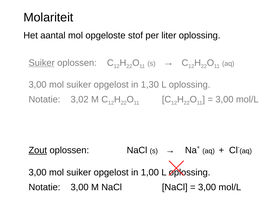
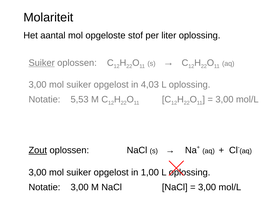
1,30: 1,30 -> 4,03 (150, 85)
3,02: 3,02 -> 5,53 (80, 99)
